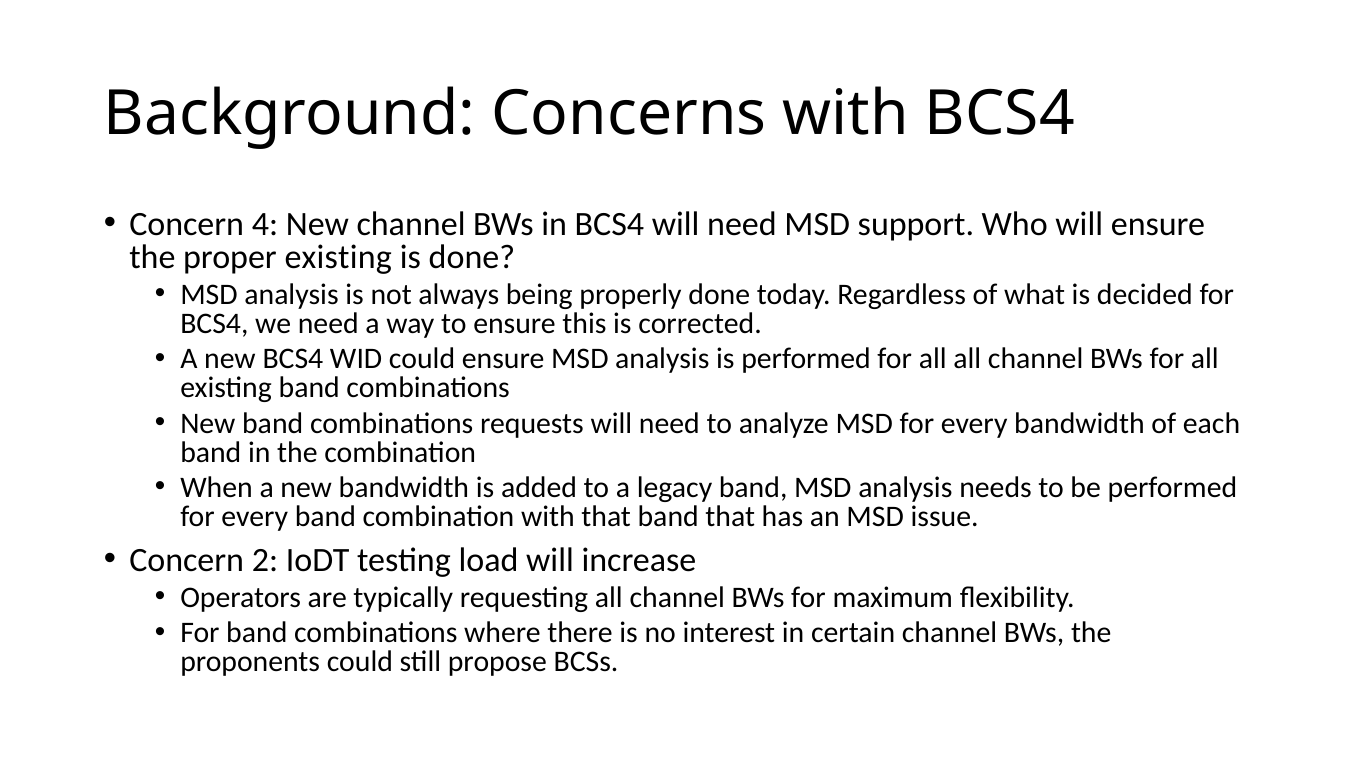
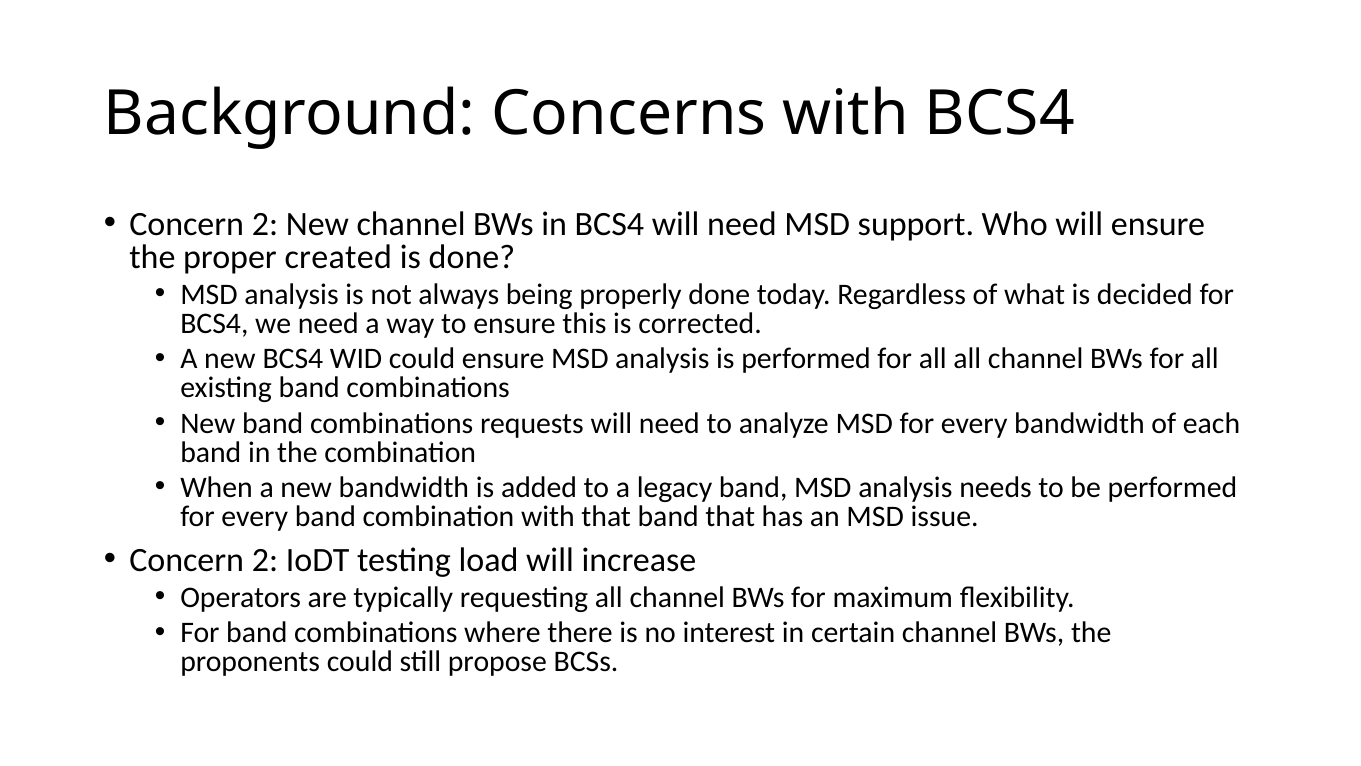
4: 4 -> 2 (265, 224)
proper existing: existing -> created (338, 257)
